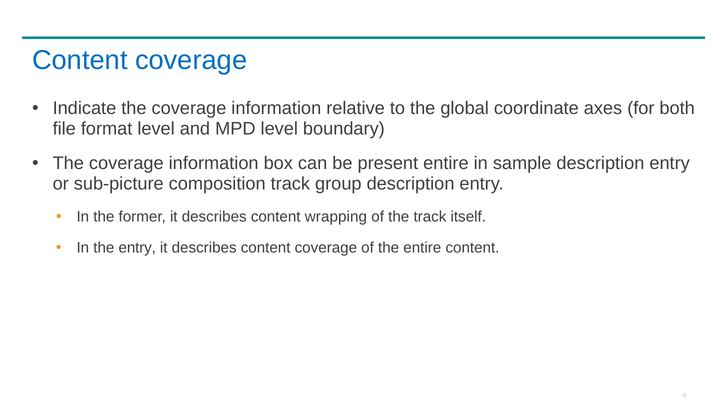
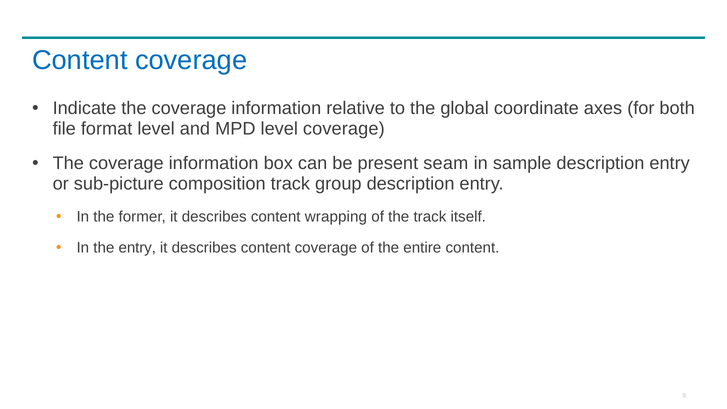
level boundary: boundary -> coverage (344, 129)
present entire: entire -> seam (446, 163)
